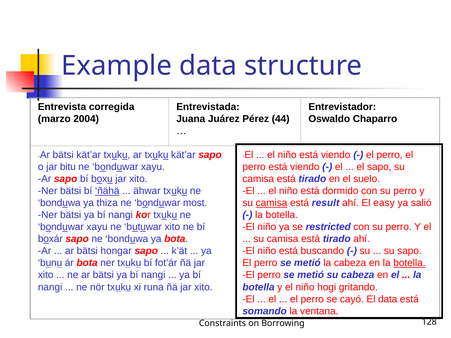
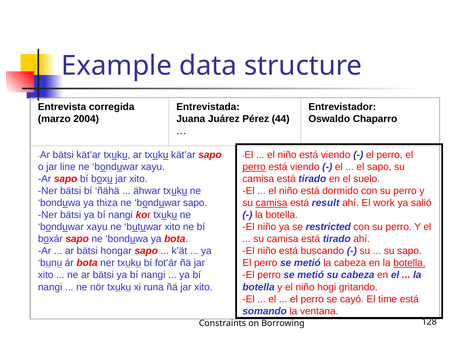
bitu: bitu -> line (68, 167)
perro underline: none -> present (254, 167)
ñähä underline: present -> none (107, 191)
bonduwar most: most -> sapo (195, 203)
easy: easy -> work (384, 203)
El data: data -> time (388, 299)
